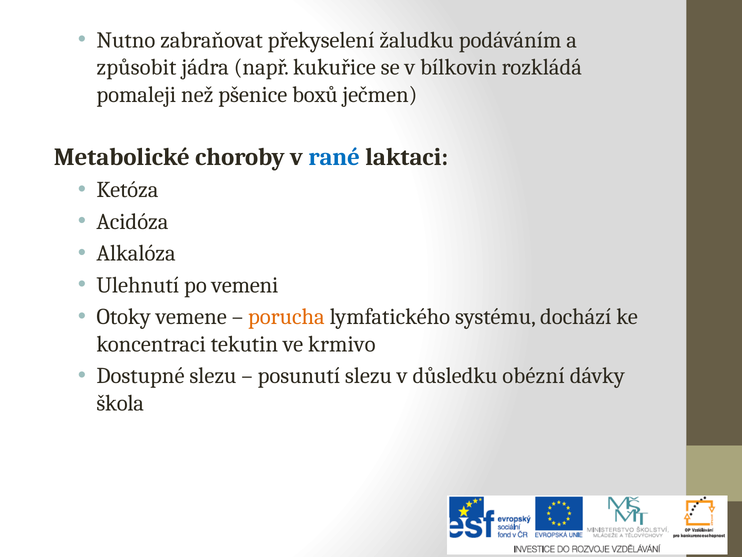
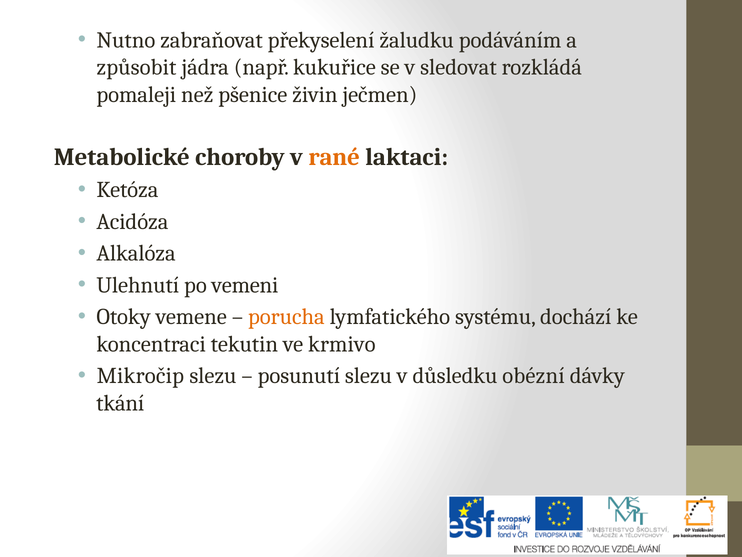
bílkovin: bílkovin -> sledovat (458, 67)
boxů: boxů -> živin (315, 94)
rané colour: blue -> orange (334, 157)
Dostupné: Dostupné -> Mikročip (140, 375)
škola: škola -> tkání (120, 403)
